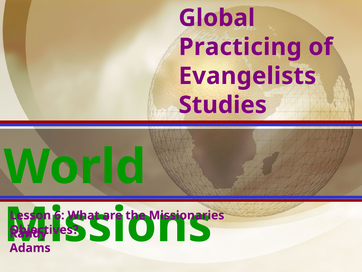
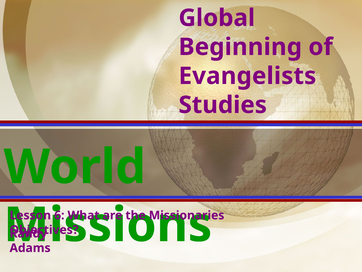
Practicing: Practicing -> Beginning (240, 47)
